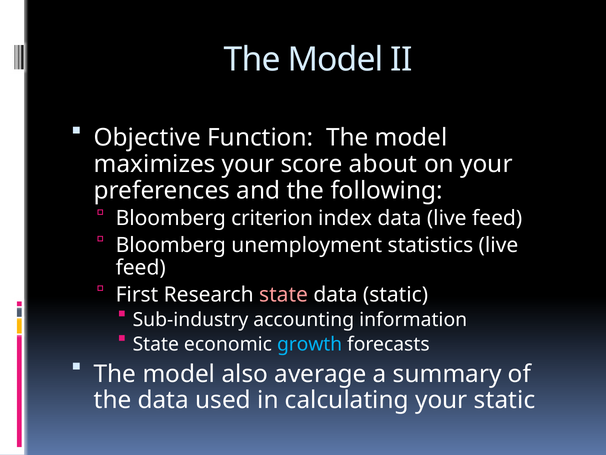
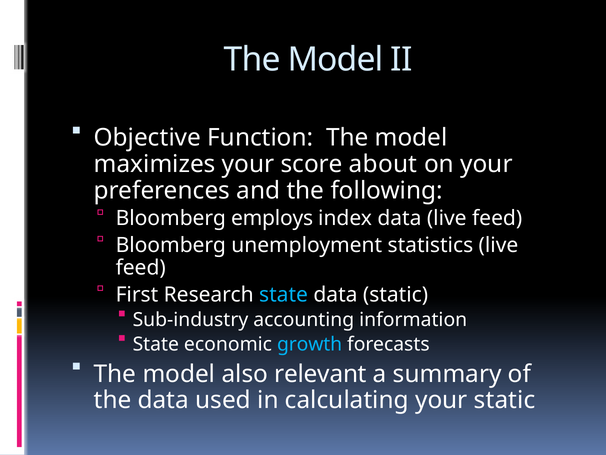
criterion: criterion -> employs (272, 218)
state colour: pink -> light blue (284, 294)
average: average -> relevant (321, 374)
